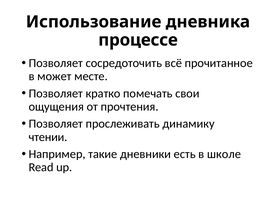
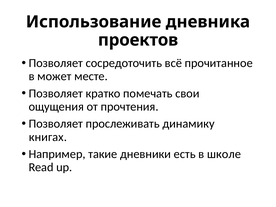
процессе: процессе -> проектов (138, 40)
чтении: чтении -> книгах (48, 137)
